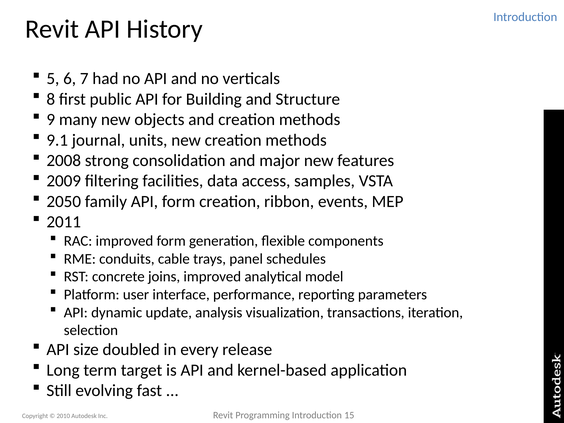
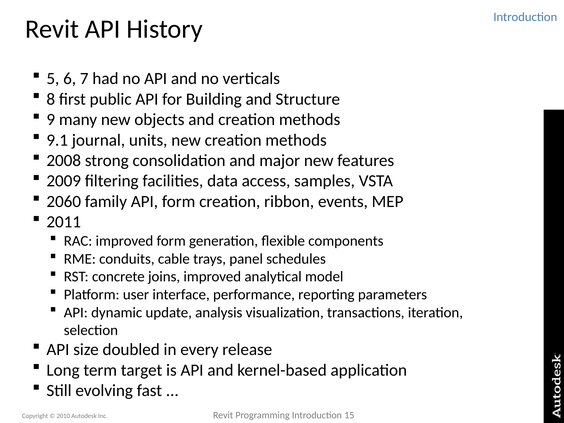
2050: 2050 -> 2060 (64, 202)
